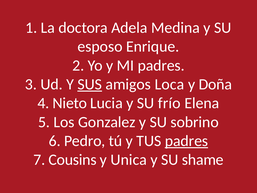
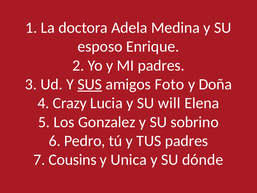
Loca: Loca -> Foto (169, 84)
Nieto: Nieto -> Crazy (70, 103)
frío: frío -> will (169, 103)
padres underline: present -> none (186, 141)
shame: shame -> dónde (203, 160)
